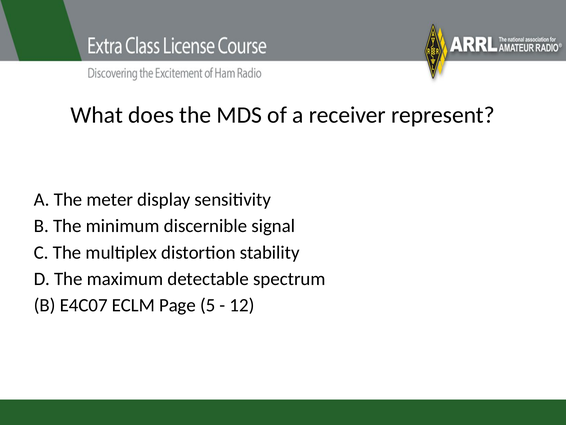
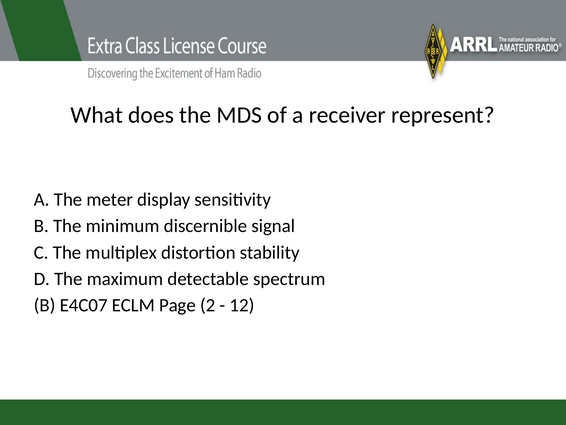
5: 5 -> 2 (208, 305)
